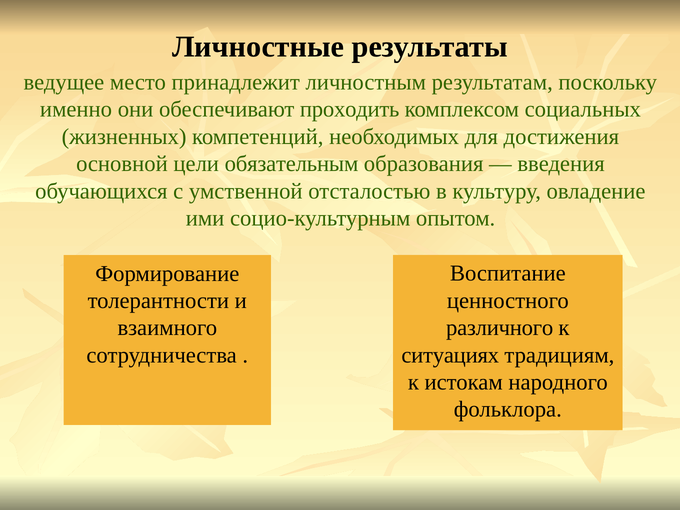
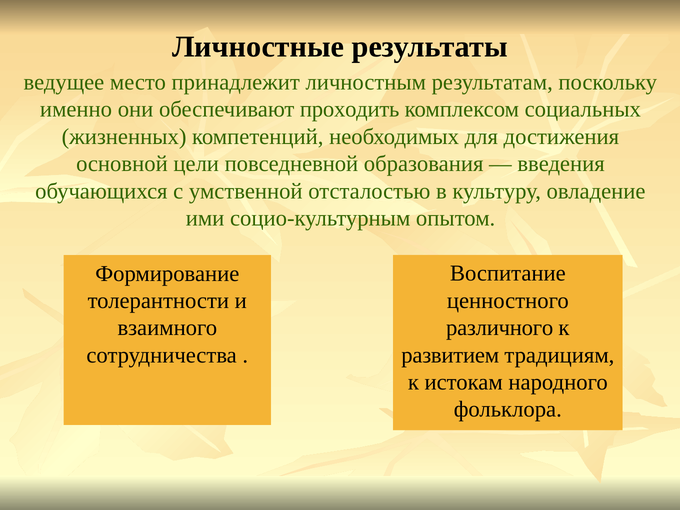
обязательным: обязательным -> повседневной (291, 164)
ситуациях: ситуациях -> развитием (450, 355)
